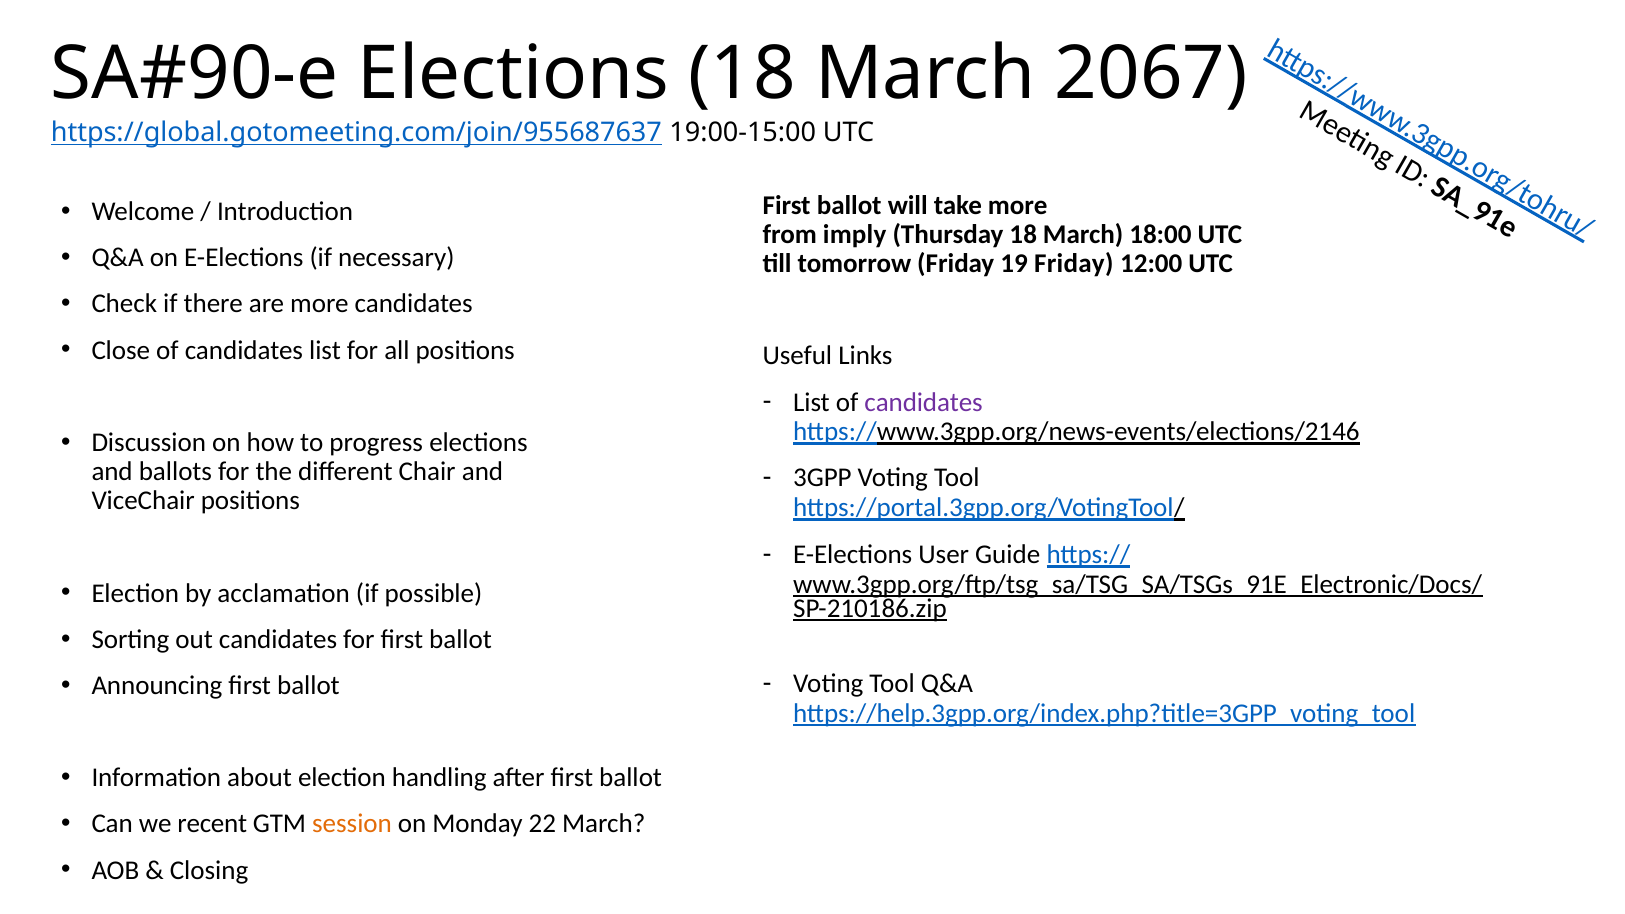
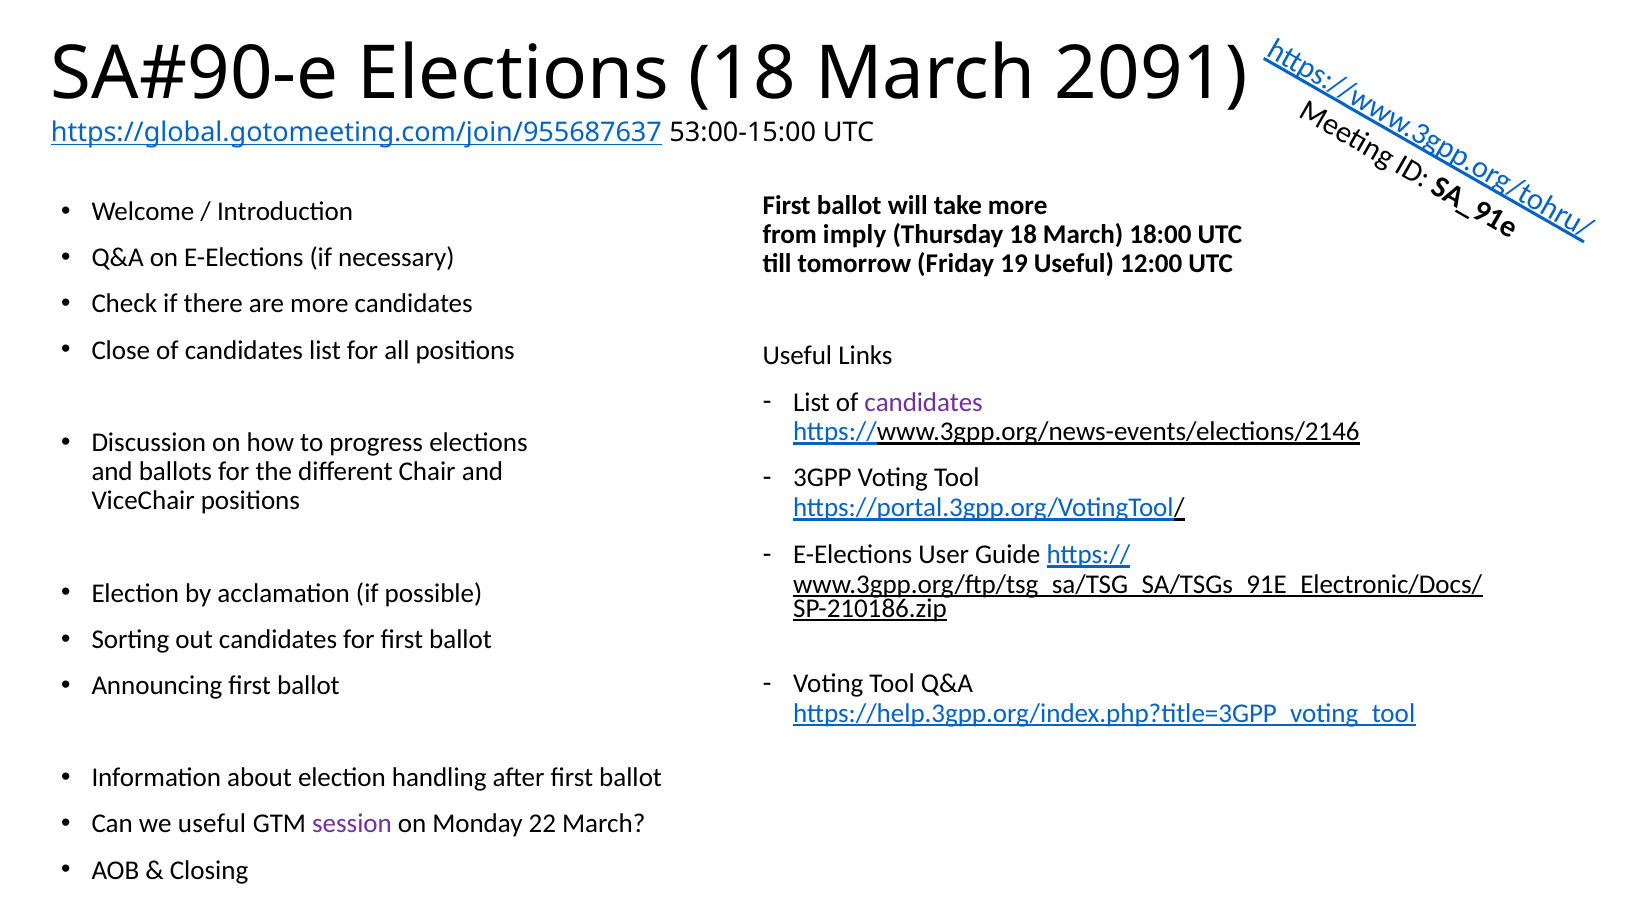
2067: 2067 -> 2091 (1151, 74)
19:00-15:00: 19:00-15:00 -> 53:00-15:00 (743, 132)
19 Friday: Friday -> Useful (1074, 264)
we recent: recent -> useful (212, 824)
session colour: orange -> purple (352, 824)
